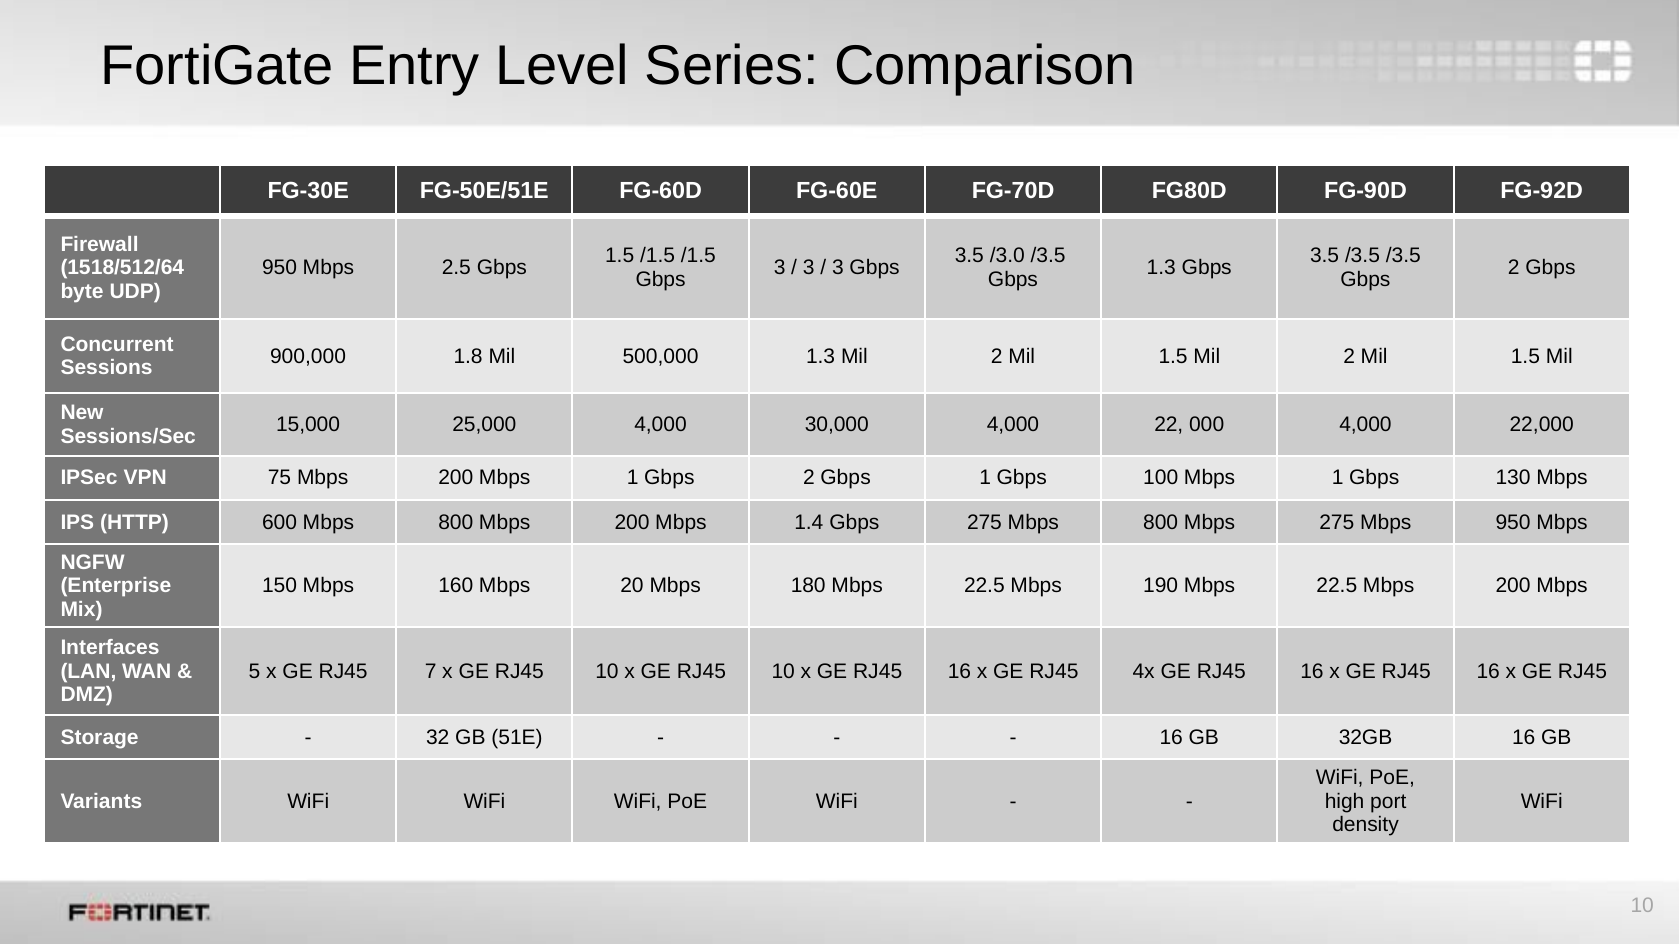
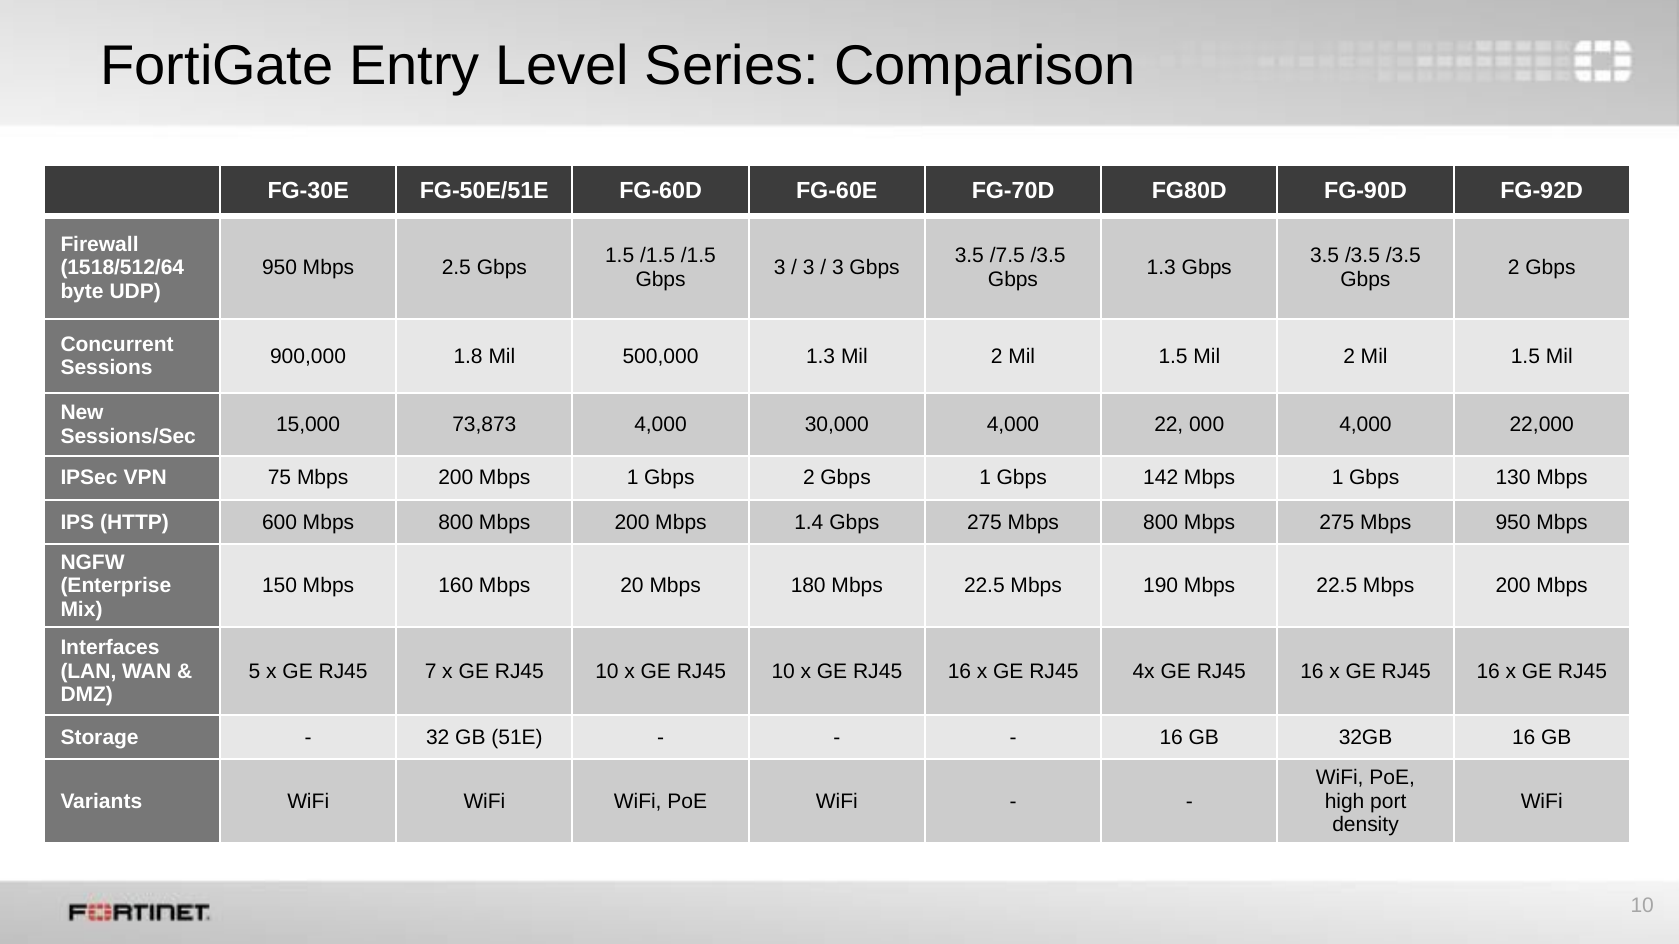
/3.0: /3.0 -> /7.5 (1007, 256)
25,000: 25,000 -> 73,873 (484, 425)
100: 100 -> 142 (1161, 478)
